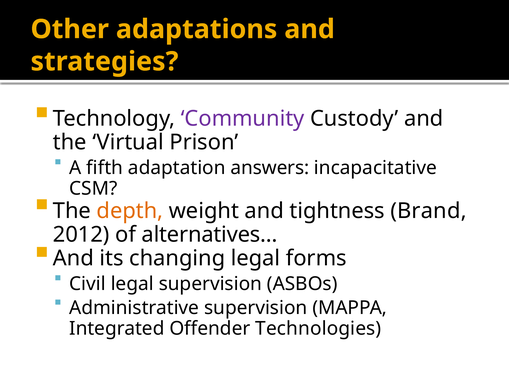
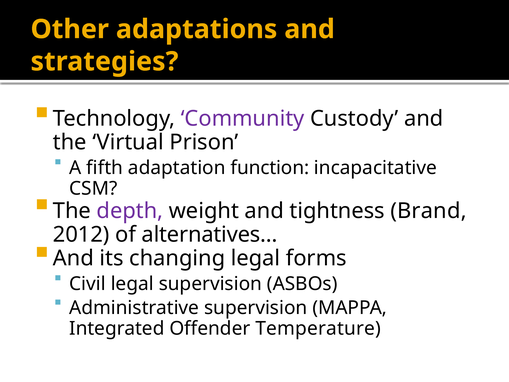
answers: answers -> function (270, 168)
depth colour: orange -> purple (130, 211)
Technologies: Technologies -> Temperature (318, 328)
